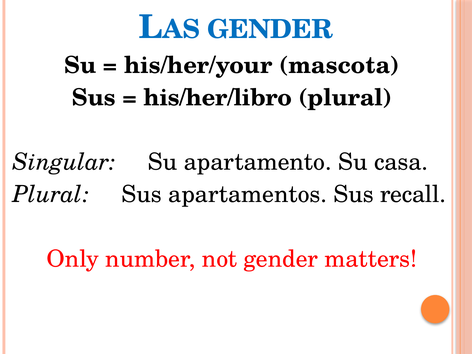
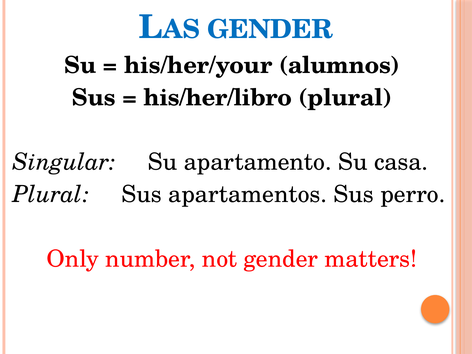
mascota: mascota -> alumnos (339, 65)
recall: recall -> perro (413, 194)
